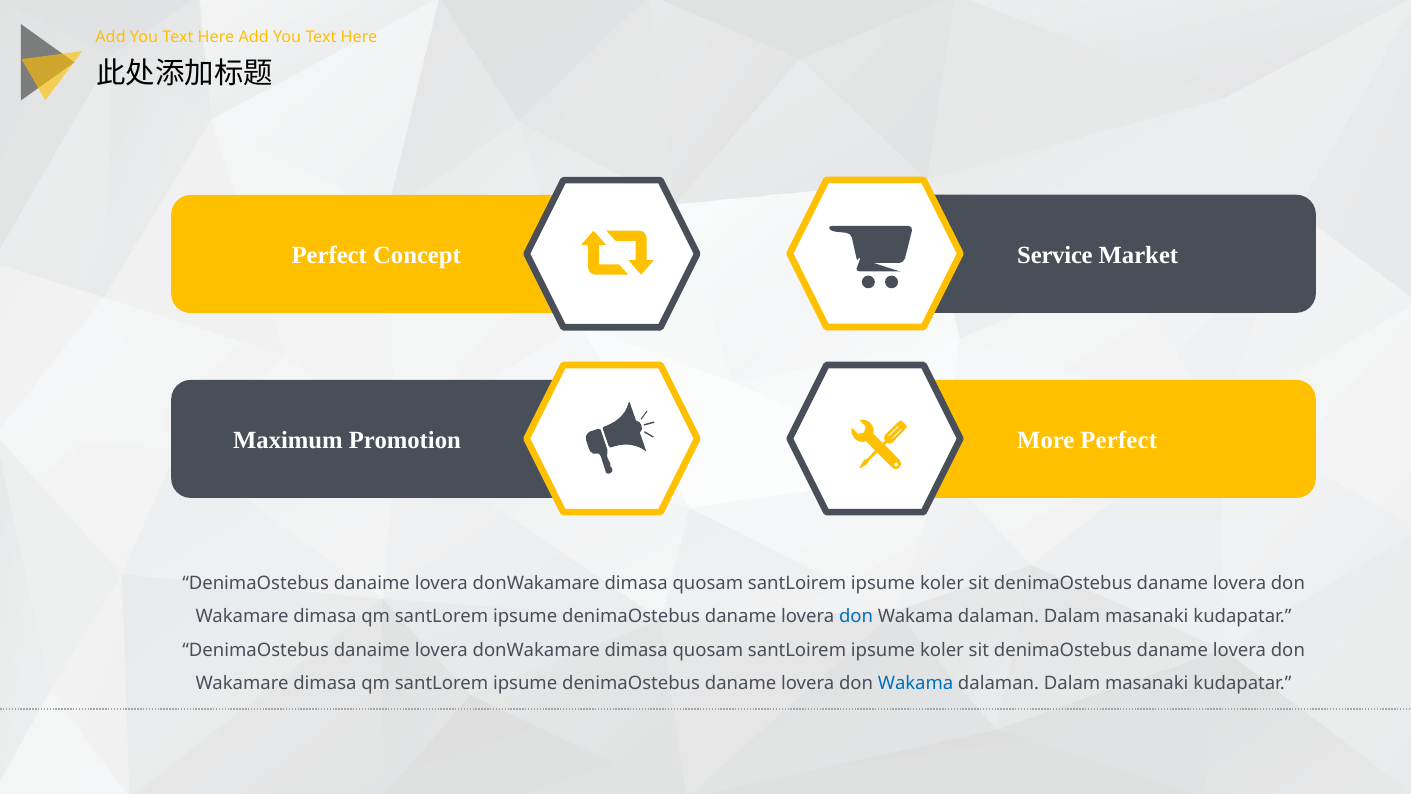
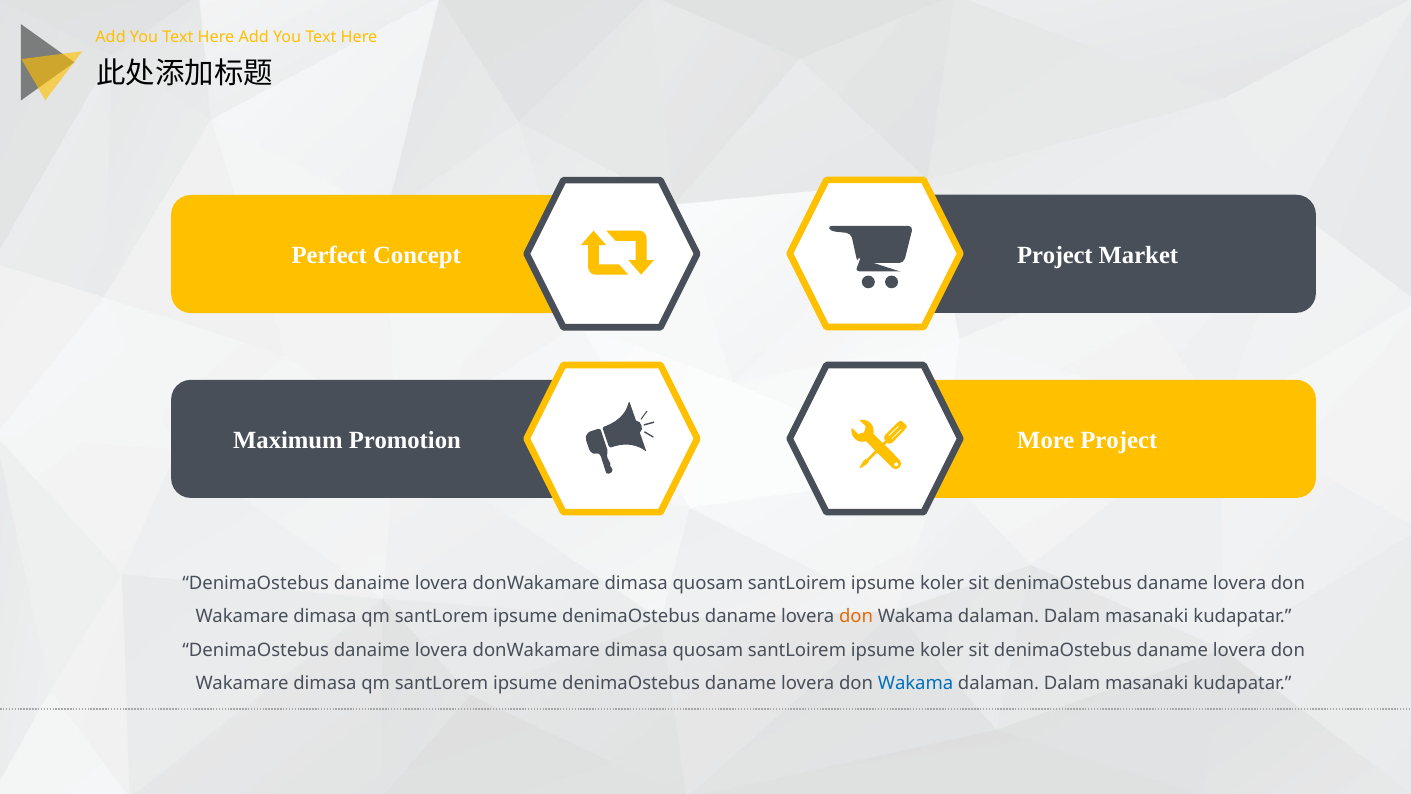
Service: Service -> Project (1055, 255)
More Perfect: Perfect -> Project (1119, 440)
don colour: blue -> orange (856, 616)
